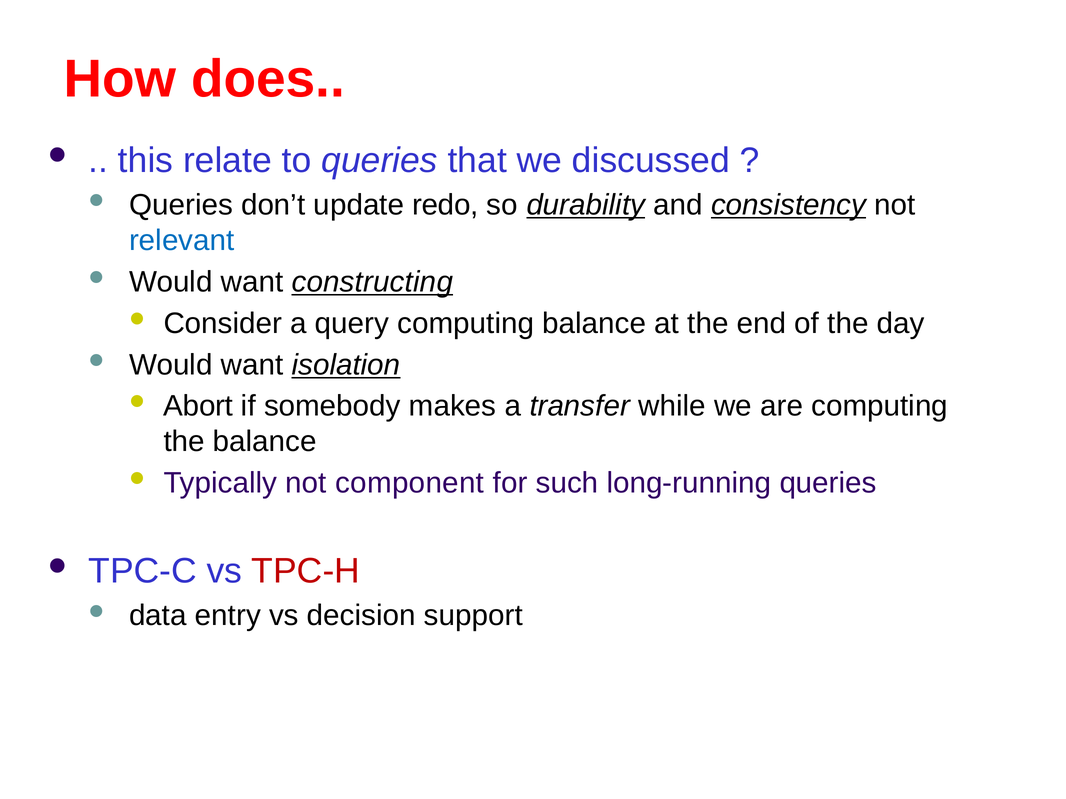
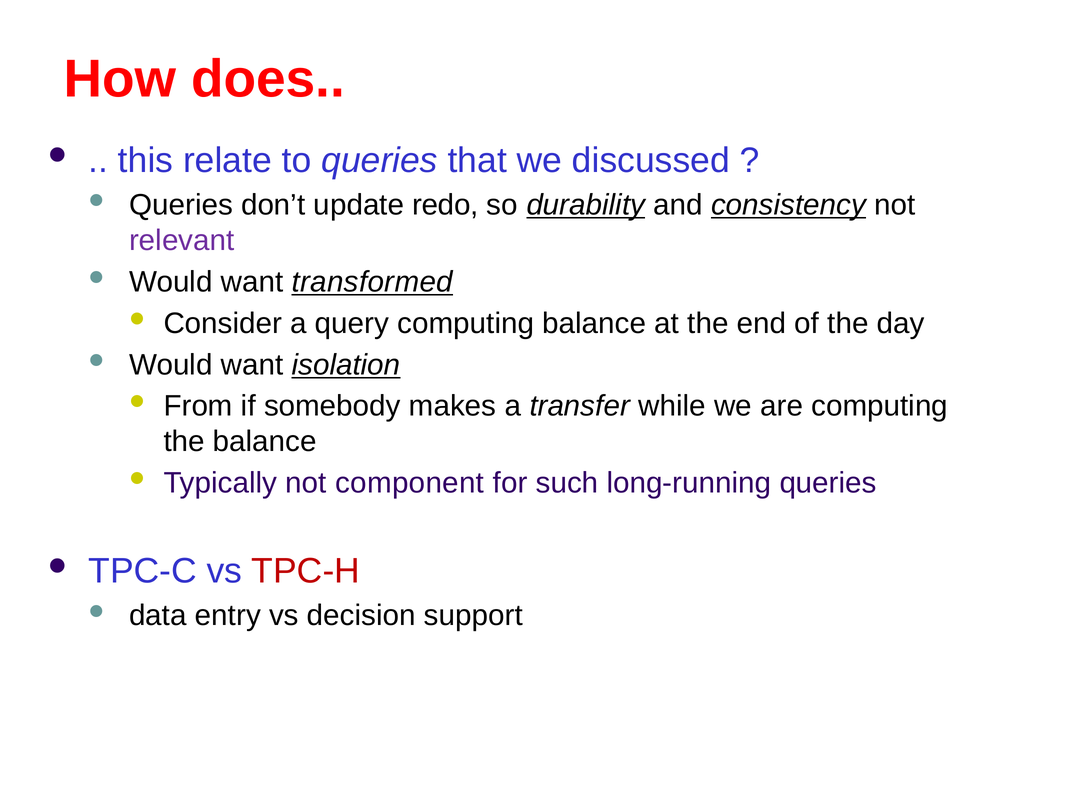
relevant colour: blue -> purple (182, 241)
constructing: constructing -> transformed (372, 282)
Abort: Abort -> From (198, 406)
